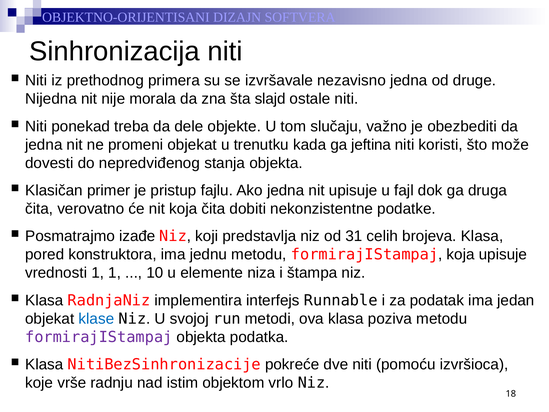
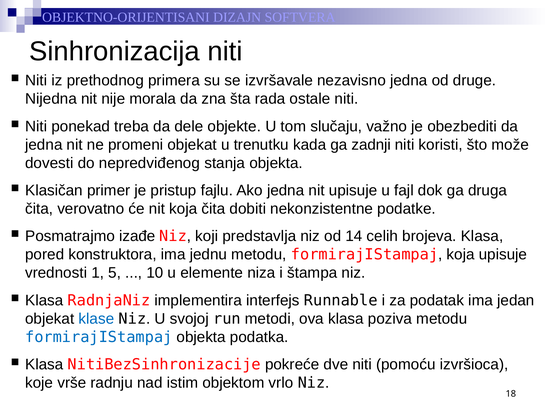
slajd: slajd -> rada (270, 99)
jeftina: jeftina -> zadnji (371, 145)
31: 31 -> 14 (354, 236)
1 1: 1 -> 5 (115, 273)
formirajIStampaj colour: purple -> blue (99, 337)
